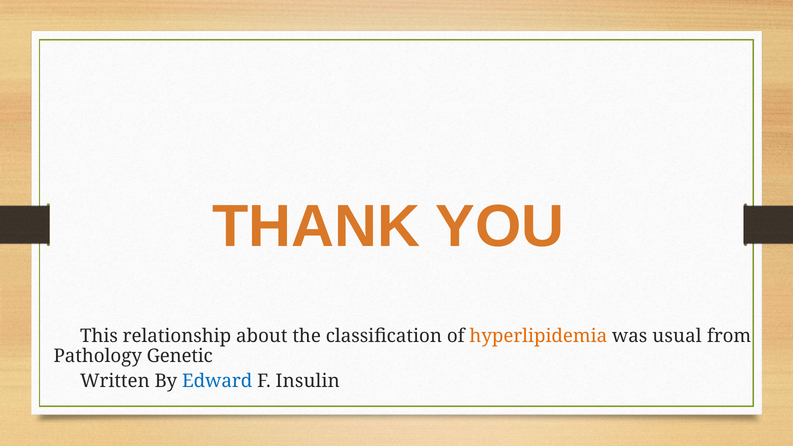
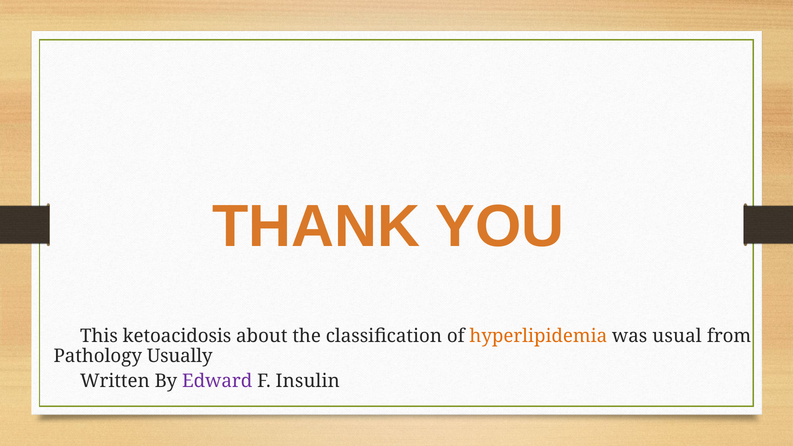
relationship: relationship -> ketoacidosis (177, 336)
Genetic: Genetic -> Usually (180, 356)
Edward colour: blue -> purple (217, 381)
